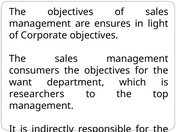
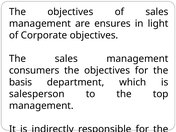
want: want -> basis (21, 82)
researchers: researchers -> salesperson (37, 94)
